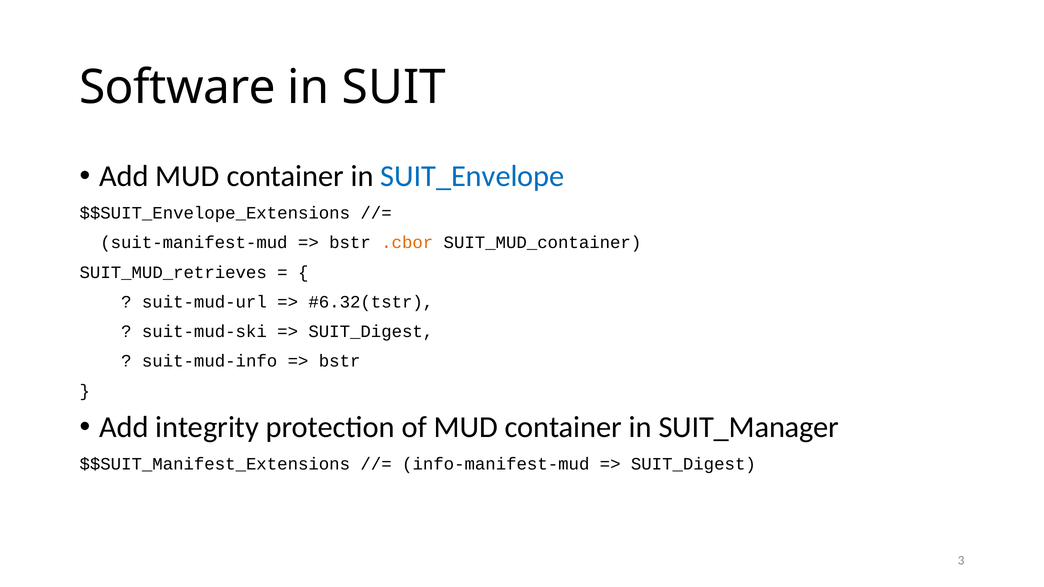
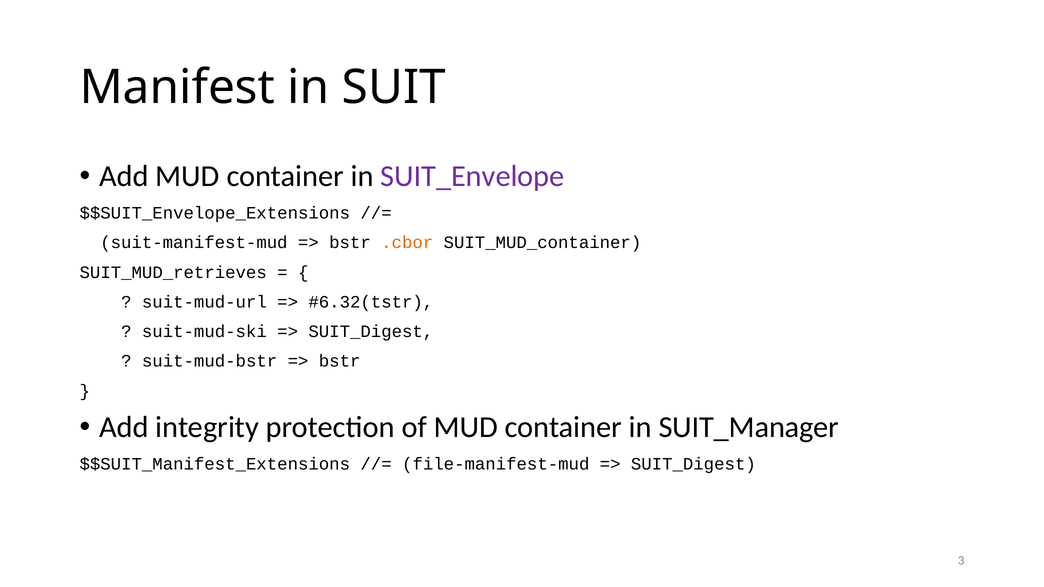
Software: Software -> Manifest (177, 88)
SUIT_Envelope colour: blue -> purple (472, 176)
suit-mud-info: suit-mud-info -> suit-mud-bstr (210, 361)
info-manifest-mud: info-manifest-mud -> file-manifest-mud (496, 464)
